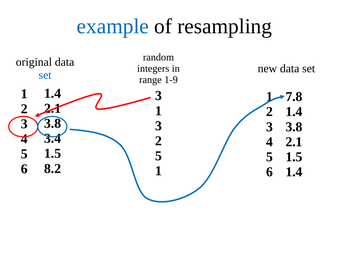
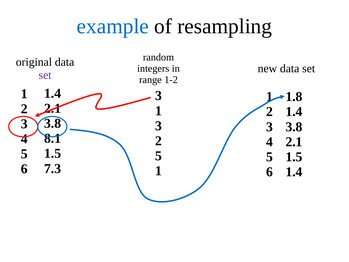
set colour: blue -> purple (45, 75)
1-9: 1-9 -> 1-2 (171, 80)
7.8: 7.8 -> 1.8 (294, 97)
3.4: 3.4 -> 8.1 (53, 138)
8.2: 8.2 -> 7.3 (53, 168)
